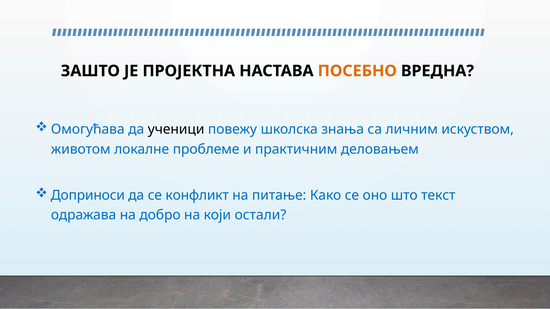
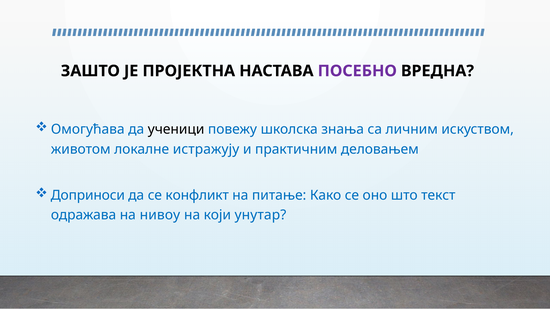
ПОСЕБНО colour: orange -> purple (357, 71)
проблеме: проблеме -> истражују (206, 149)
добро: добро -> нивоу (160, 215)
остали: остали -> унутар (260, 215)
